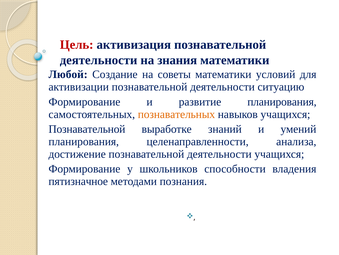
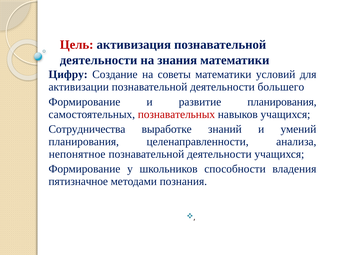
Любой: Любой -> Цифру (68, 74)
ситуацию: ситуацию -> большего (281, 87)
познавательных colour: orange -> red (176, 114)
Познавательной: Познавательной -> Сотрудничества (87, 129)
достижение: достижение -> непонятное (77, 154)
